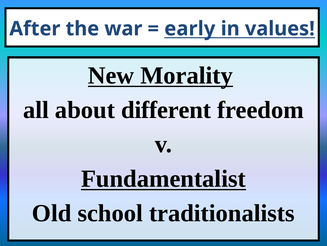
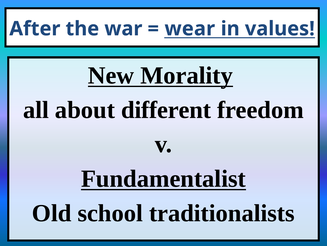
early: early -> wear (190, 29)
